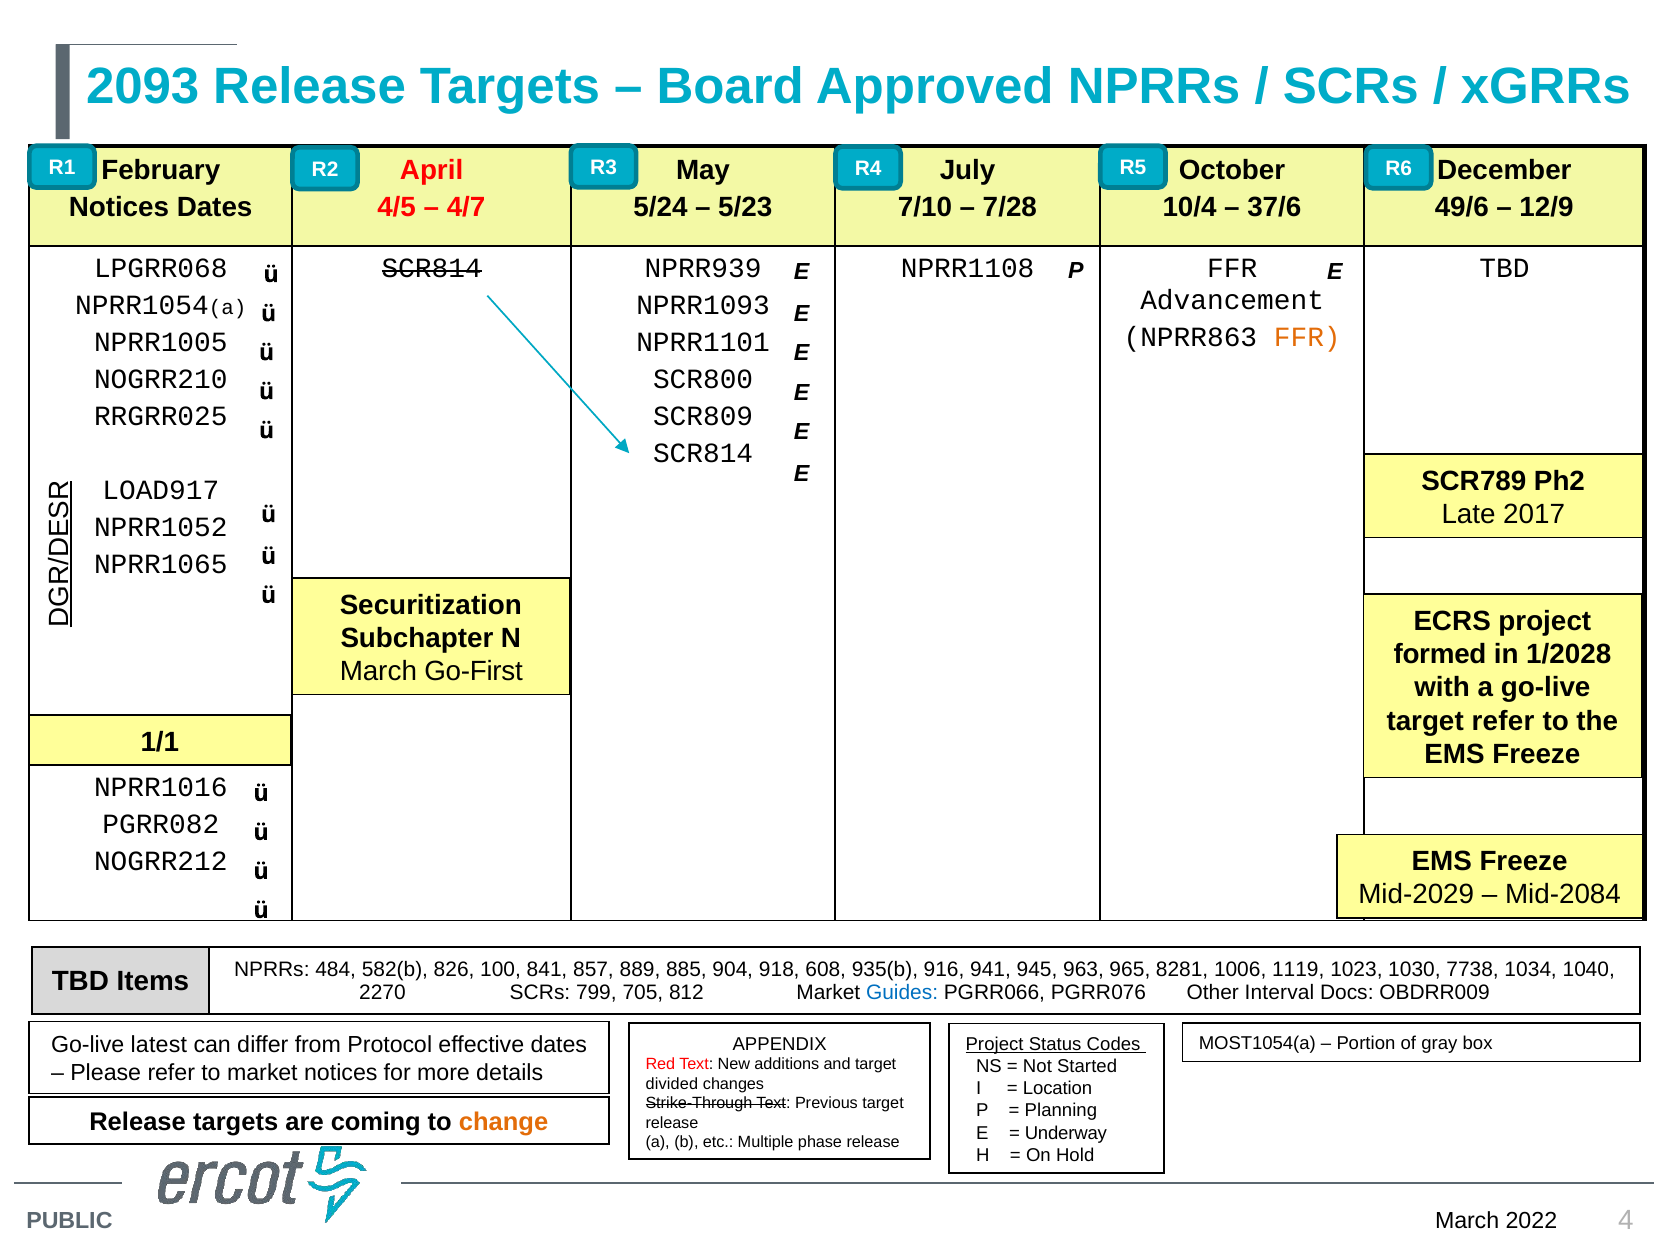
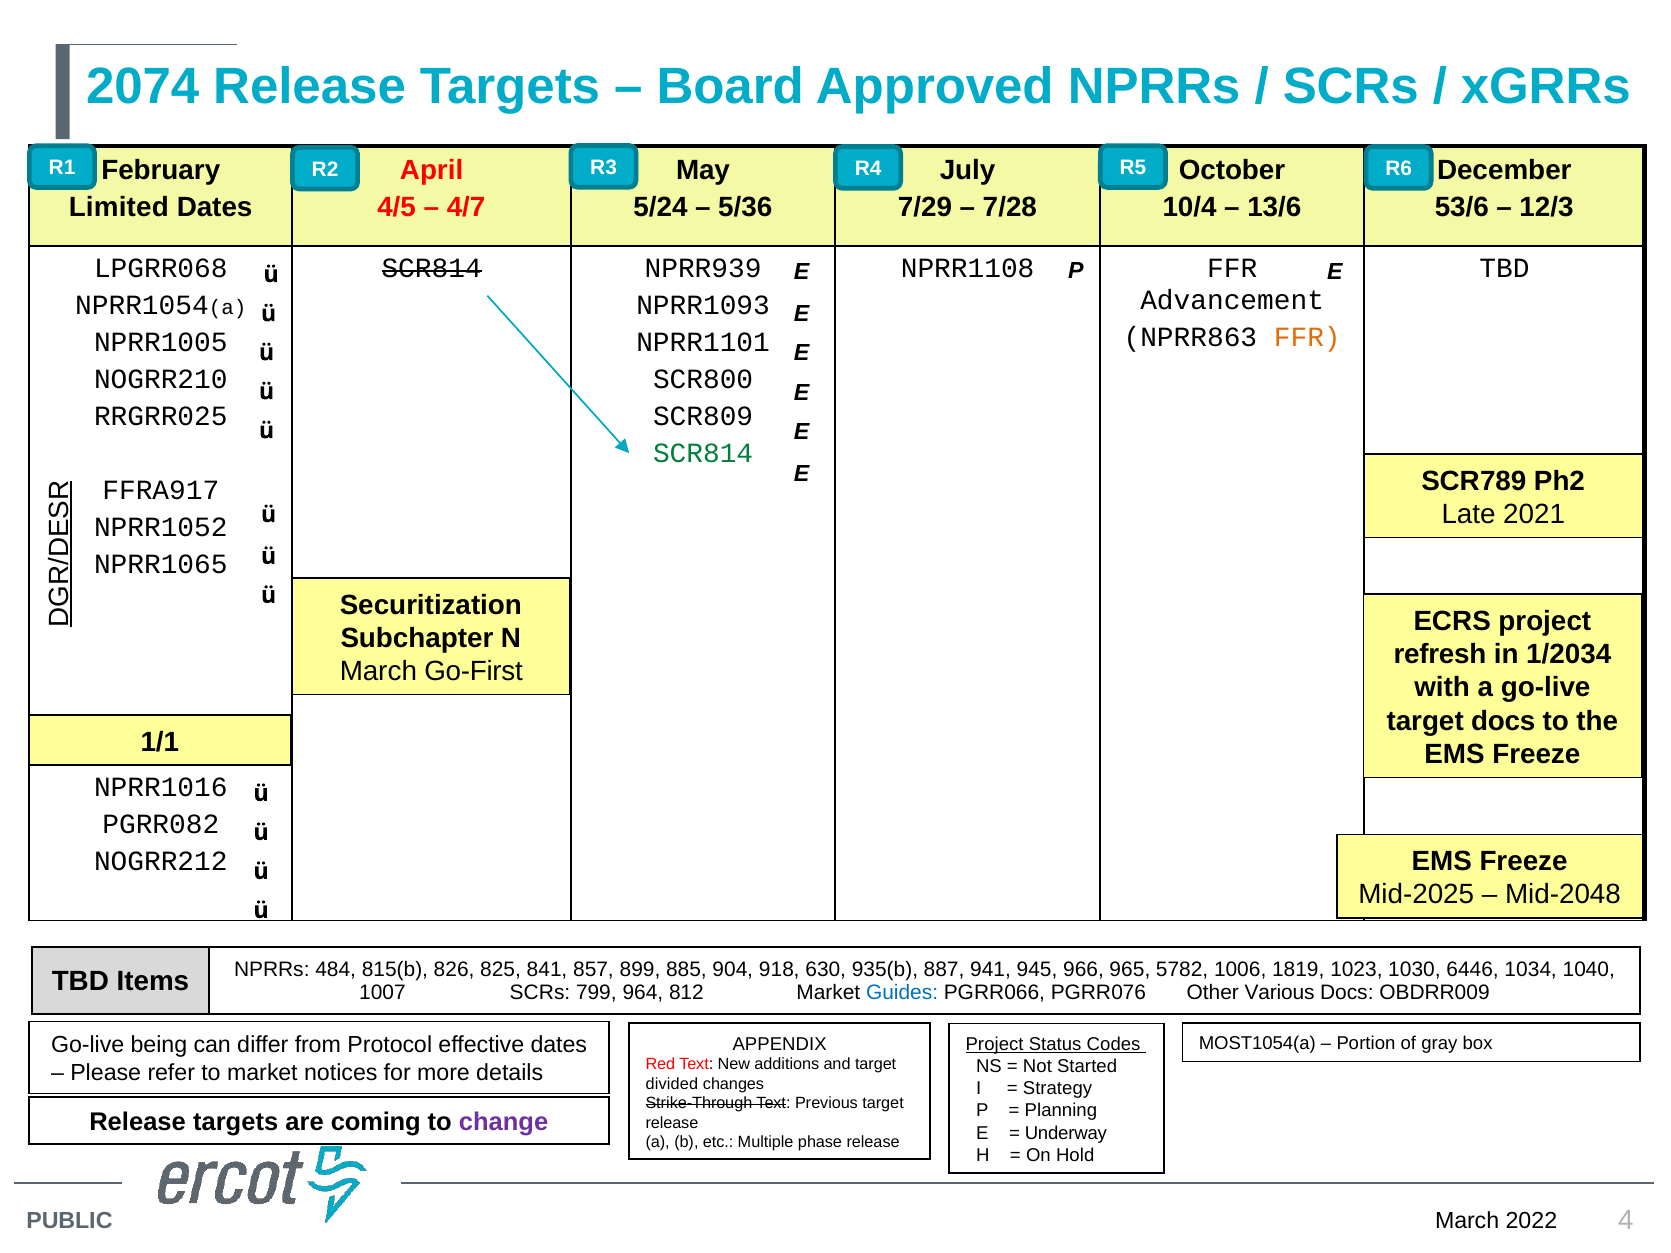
2093: 2093 -> 2074 (143, 87)
Notices: Notices -> Limited (119, 207)
5/23: 5/23 -> 5/36 (745, 207)
7/10: 7/10 -> 7/29 (925, 207)
37/6: 37/6 -> 13/6 (1274, 207)
49/6: 49/6 -> 53/6 (1462, 207)
12/9: 12/9 -> 12/3 (1547, 207)
SCR814 colour: black -> green (703, 454)
LOAD917: LOAD917 -> FFRA917 (161, 491)
2017: 2017 -> 2021 (1534, 515)
formed: formed -> refresh (1440, 654)
1/2028: 1/2028 -> 1/2034 (1569, 654)
target refer: refer -> docs (1503, 721)
Mid-2029: Mid-2029 -> Mid-2025 (1416, 895)
Mid-2084: Mid-2084 -> Mid-2048 (1563, 895)
582(b: 582(b -> 815(b (395, 970)
100: 100 -> 825 (500, 970)
889: 889 -> 899 (640, 970)
608: 608 -> 630 (826, 970)
916: 916 -> 887 (944, 970)
963: 963 -> 966 (1084, 970)
8281: 8281 -> 5782 (1182, 970)
1119: 1119 -> 1819 (1298, 970)
7738: 7738 -> 6446 (1473, 970)
2270: 2270 -> 1007 (382, 993)
705: 705 -> 964 (643, 993)
Interval: Interval -> Various (1280, 993)
latest: latest -> being (159, 1045)
Location: Location -> Strategy (1058, 1089)
change colour: orange -> purple (504, 1122)
